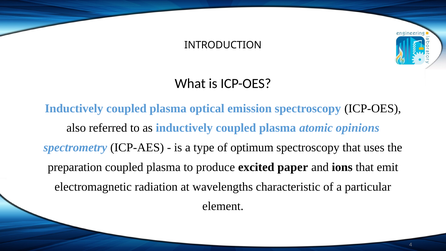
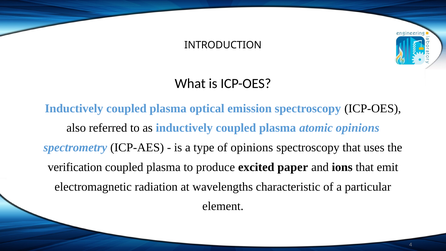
of optimum: optimum -> opinions (252, 147)
preparation: preparation -> verification (75, 167)
